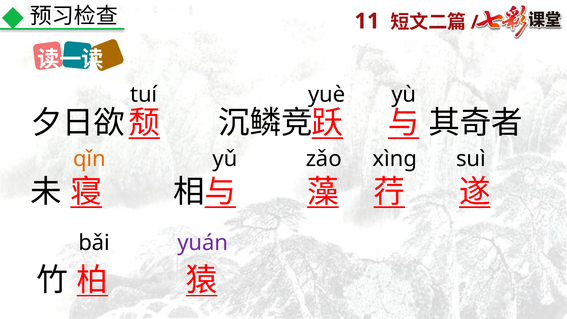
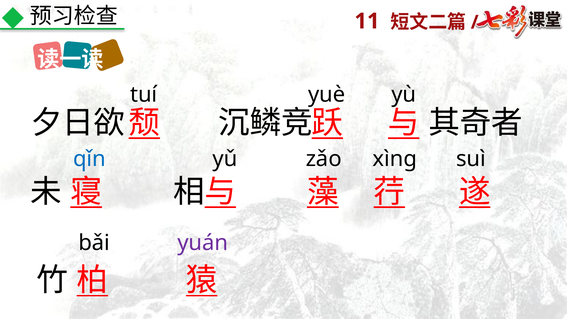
qǐn colour: orange -> blue (89, 159)
